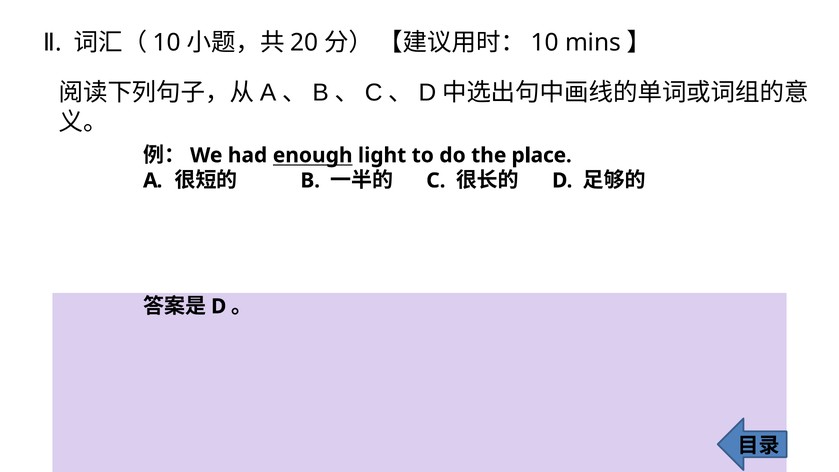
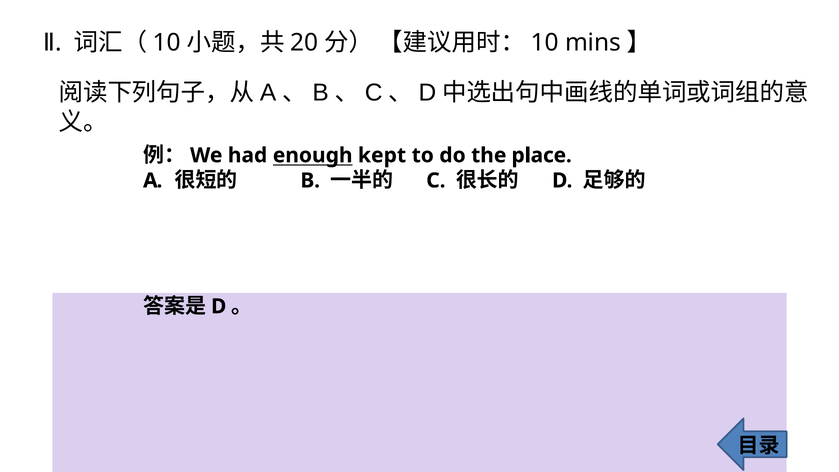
light: light -> kept (382, 155)
